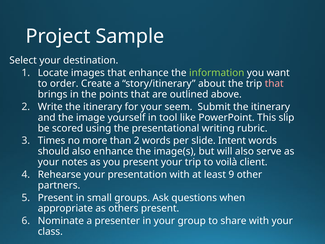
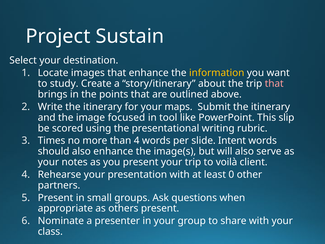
Sample: Sample -> Sustain (130, 36)
information colour: light green -> yellow (217, 73)
order: order -> study (64, 84)
seem: seem -> maps (179, 107)
yourself: yourself -> focused (126, 117)
than 2: 2 -> 4 (137, 141)
9: 9 -> 0 (231, 174)
